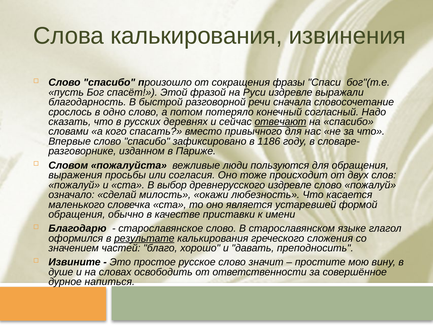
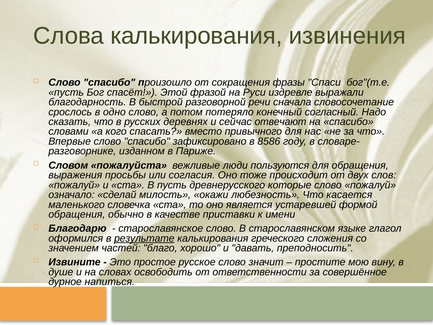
отвечают underline: present -> none (281, 122)
1186: 1186 -> 8586 (269, 141)
В выбор: выбор -> пусть (172, 185)
древнерусского издревле: издревле -> которые (290, 185)
